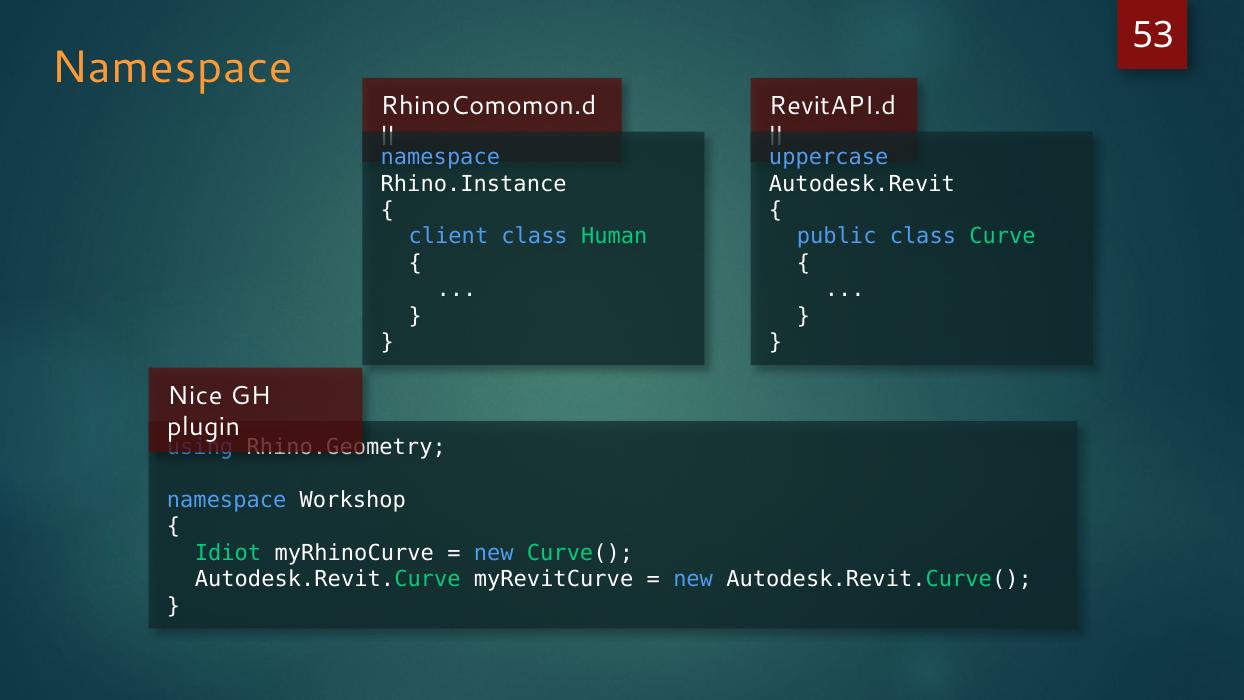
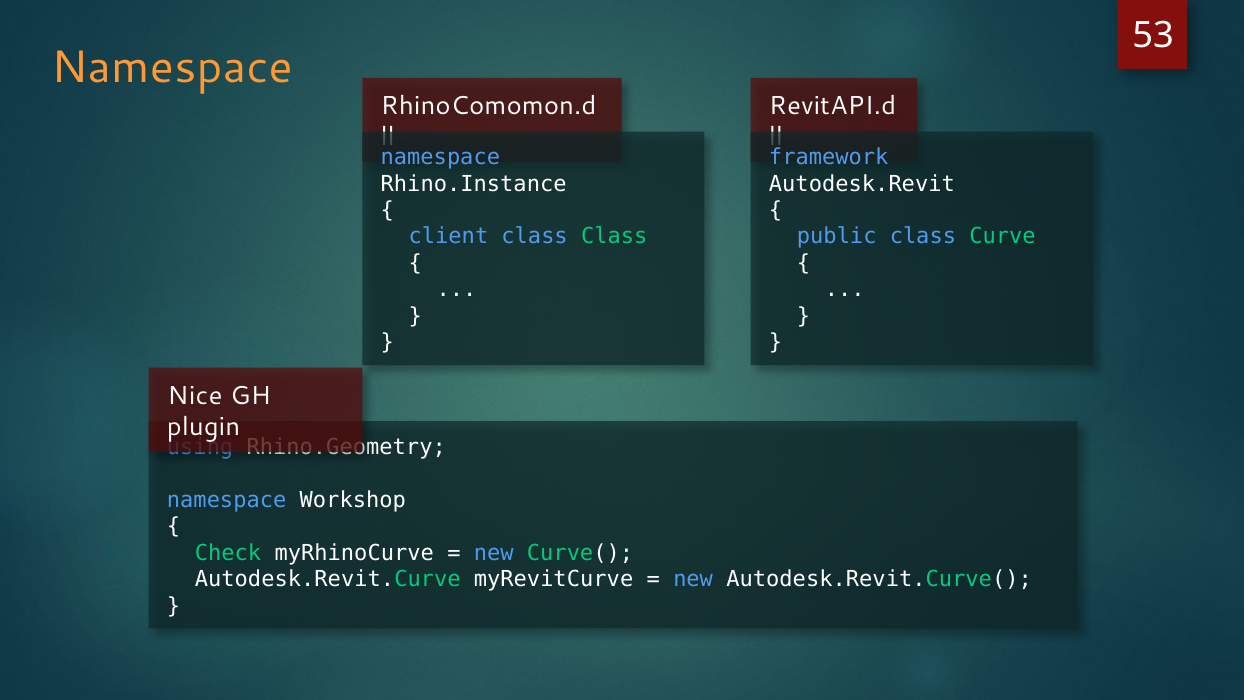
uppercase: uppercase -> framework (829, 157)
class Human: Human -> Class (614, 237)
Idiot: Idiot -> Check (228, 553)
